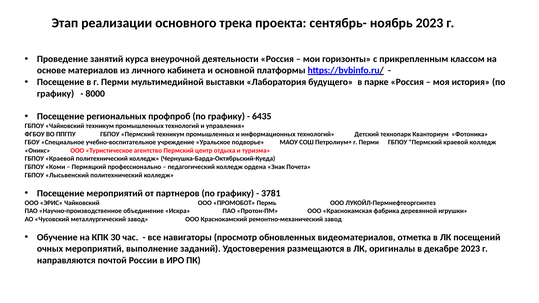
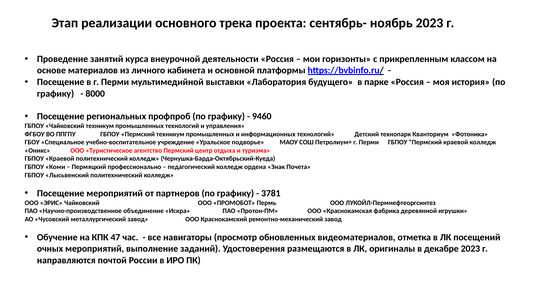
6435: 6435 -> 9460 (262, 117)
30: 30 -> 47 (115, 238)
